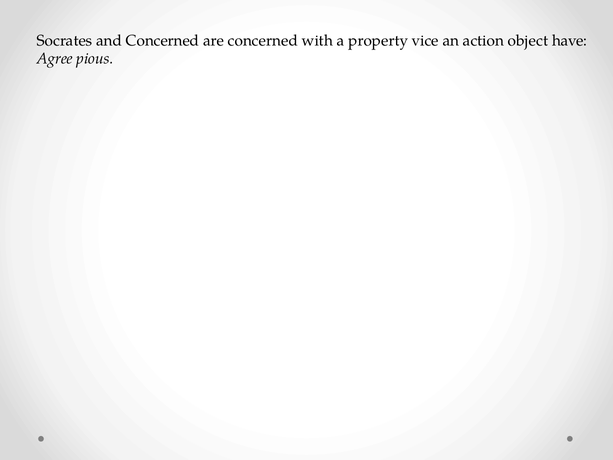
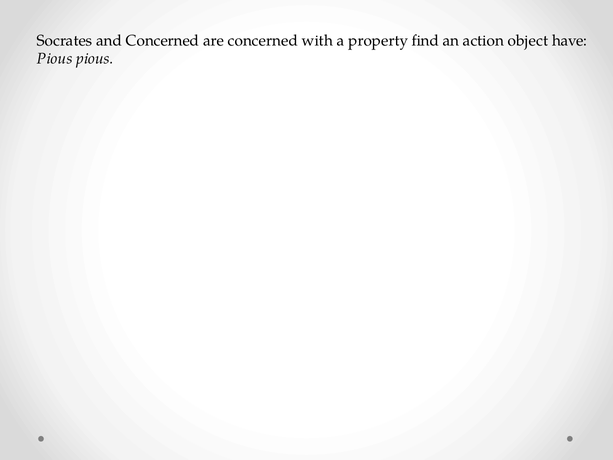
vice: vice -> find (425, 41)
Agree: Agree -> Pious (55, 59)
